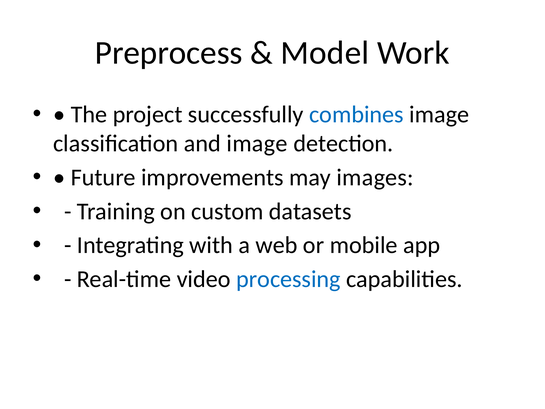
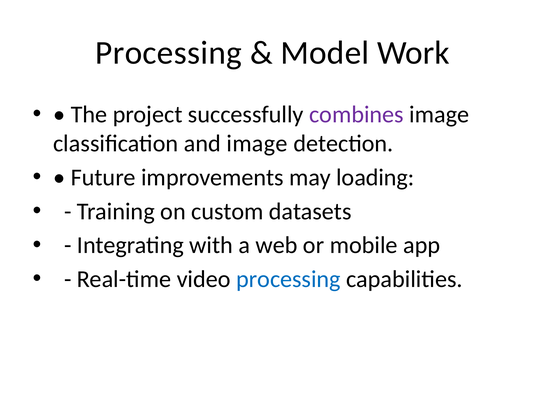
Preprocess: Preprocess -> Processing (169, 53)
combines colour: blue -> purple (356, 114)
images: images -> loading (375, 177)
